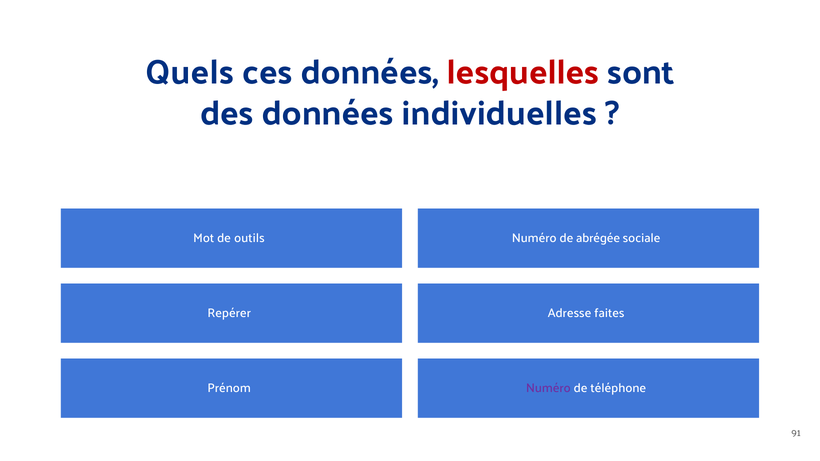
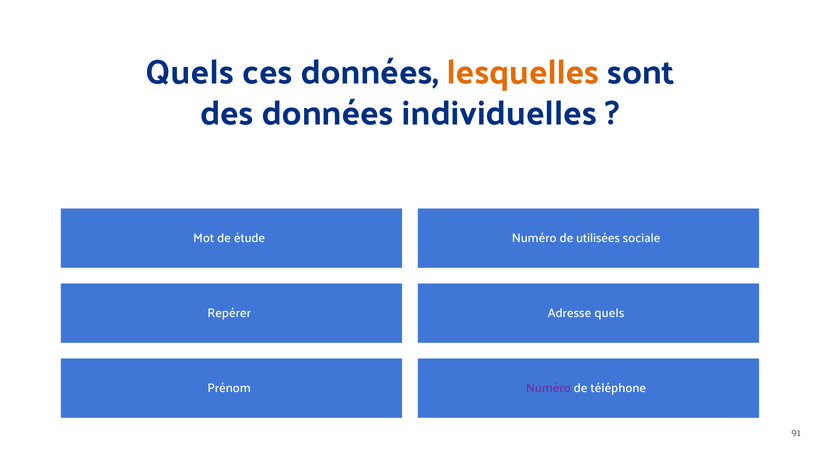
lesquelles colour: red -> orange (523, 73)
outils: outils -> étude (250, 238)
abrégée: abrégée -> utilisées (598, 238)
Adresse faites: faites -> quels (609, 313)
